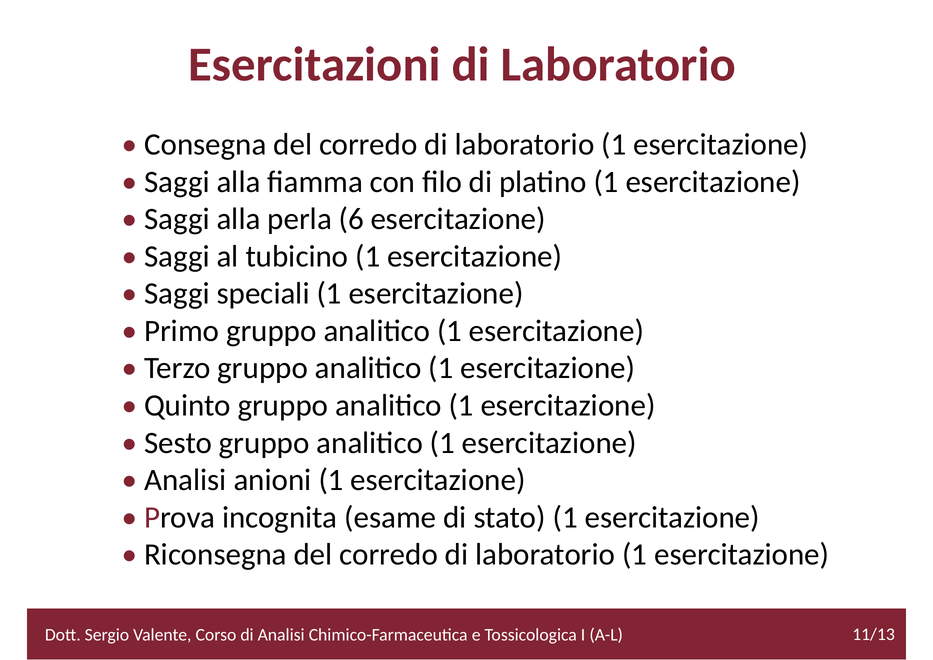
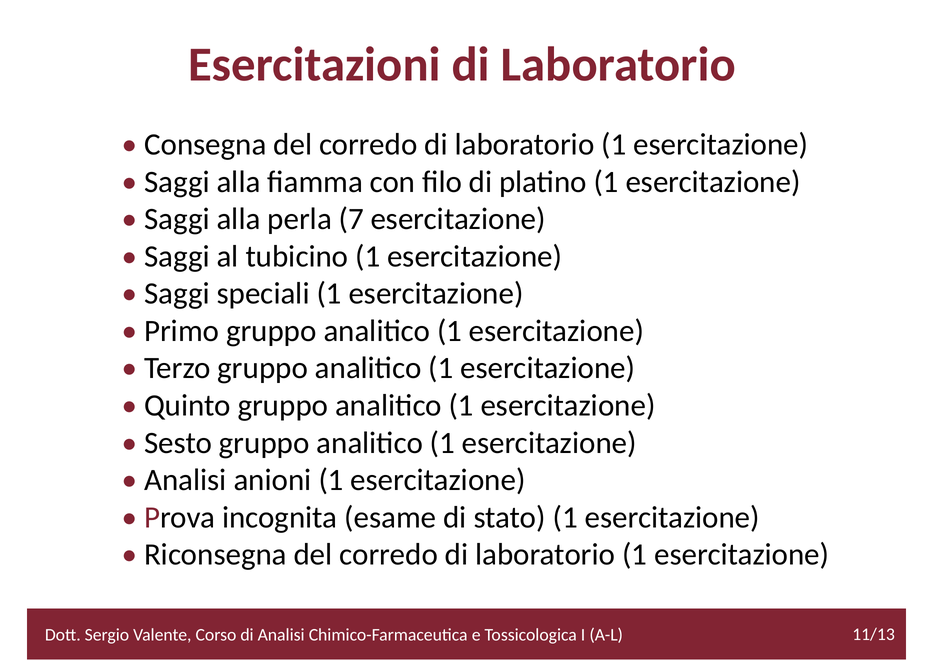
6: 6 -> 7 (351, 219)
